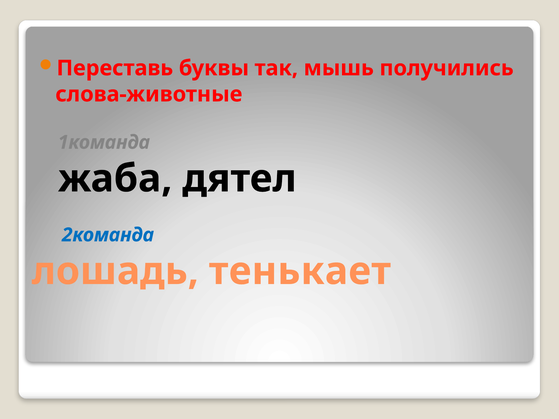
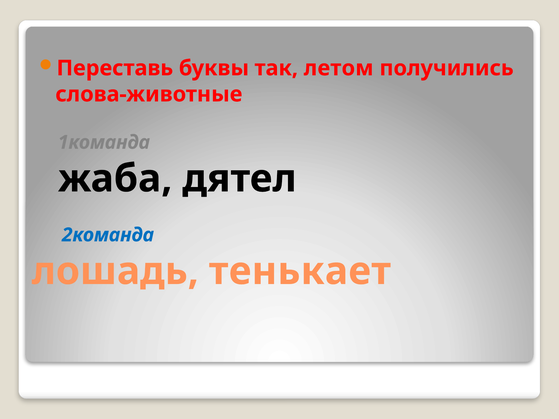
мышь: мышь -> летом (339, 68)
